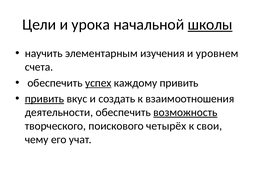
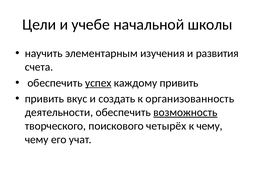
урока: урока -> учебе (91, 25)
школы underline: present -> none (210, 25)
уровнем: уровнем -> развития (217, 54)
привить underline: present -> none (44, 99)
взаимоотношения: взаимоотношения -> организованность (190, 99)
к свои: свои -> чему (210, 126)
